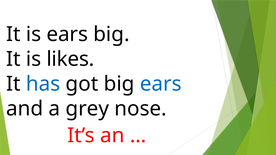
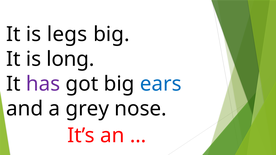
is ears: ears -> legs (67, 34)
likes: likes -> long (70, 59)
has colour: blue -> purple (43, 84)
